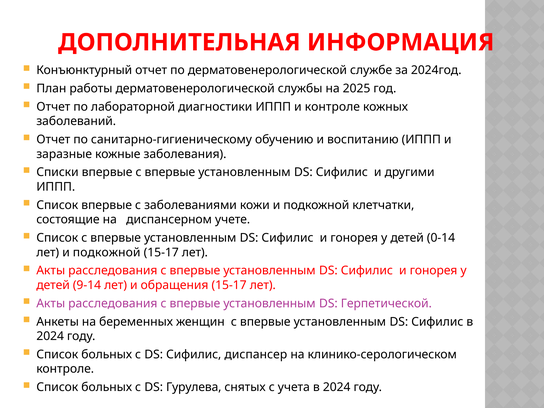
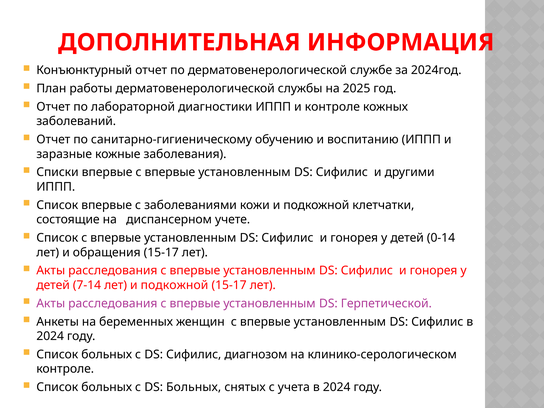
лет и подкожной: подкожной -> обращения (107, 252)
9-14: 9-14 -> 7-14 (87, 285)
лет и обращения: обращения -> подкожной (174, 285)
диспансер: диспансер -> диагнозом (256, 354)
DS Гурулева: Гурулева -> Больных (194, 387)
